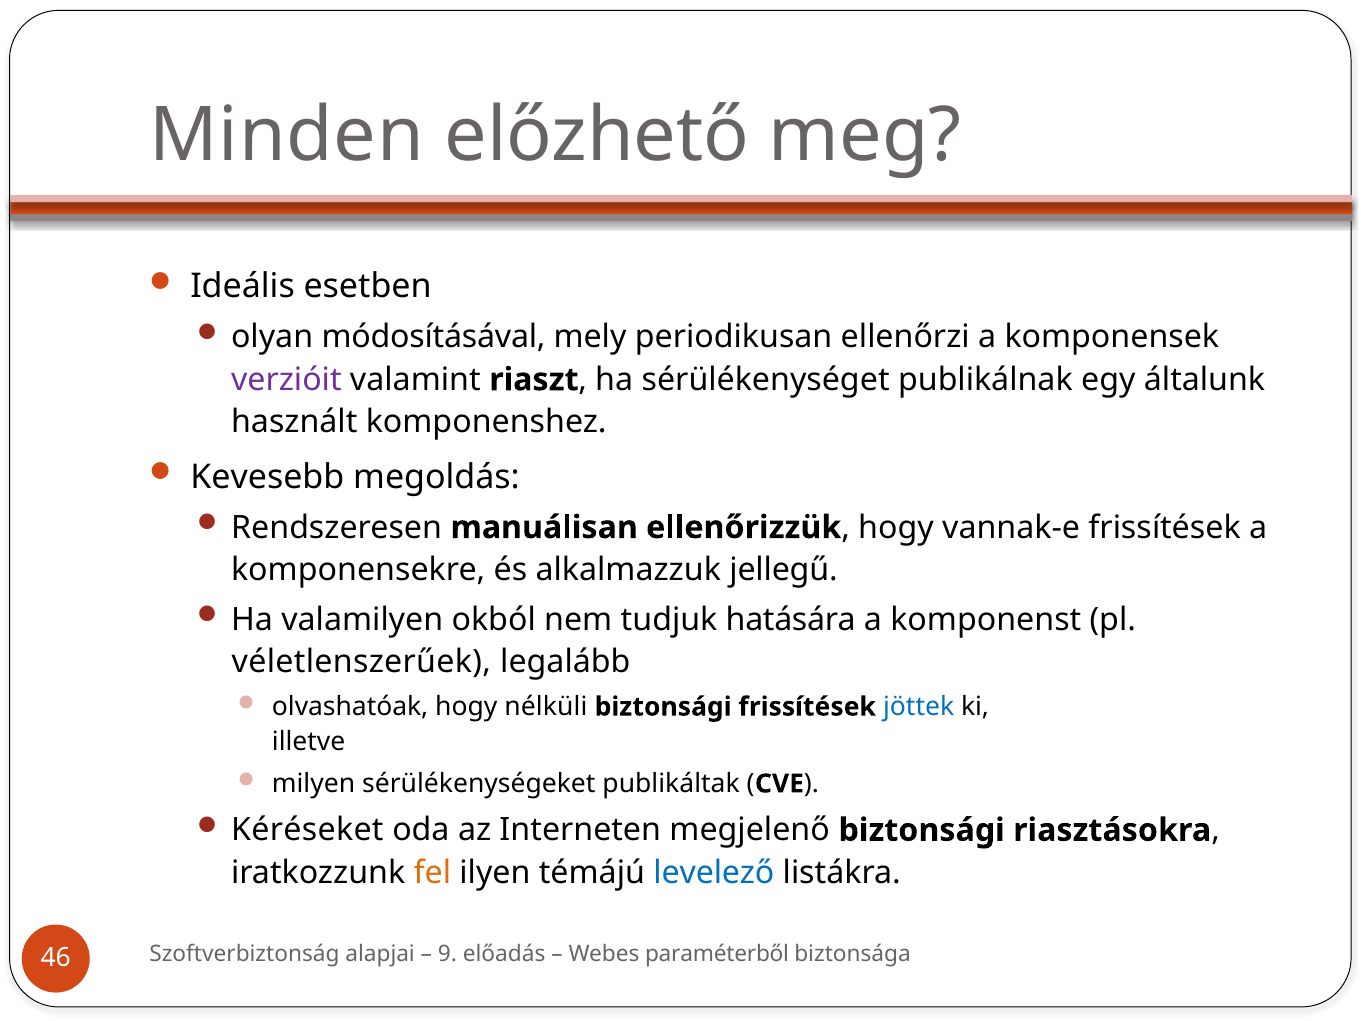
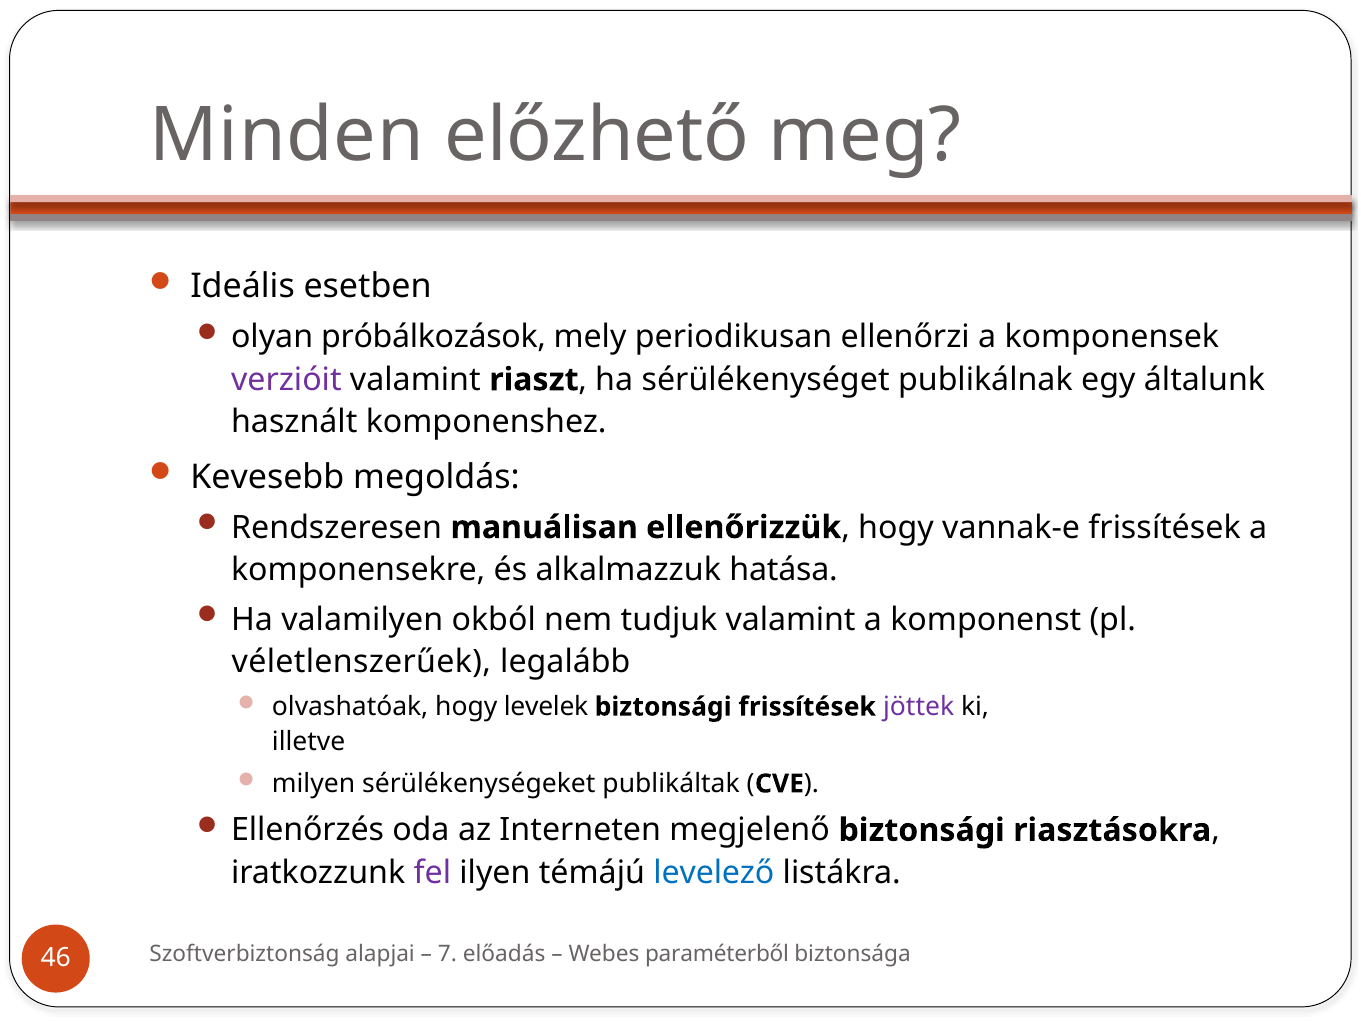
módosításával: módosításával -> próbálkozások (434, 337)
jellegű: jellegű -> hatása (784, 570)
tudjuk hatására: hatására -> valamint (791, 619)
nélküli: nélküli -> levelek (546, 707)
jöttek colour: blue -> purple (919, 707)
Kéréseket: Kéréseket -> Ellenőrzés (308, 830)
fel colour: orange -> purple (432, 872)
9: 9 -> 7 (447, 954)
